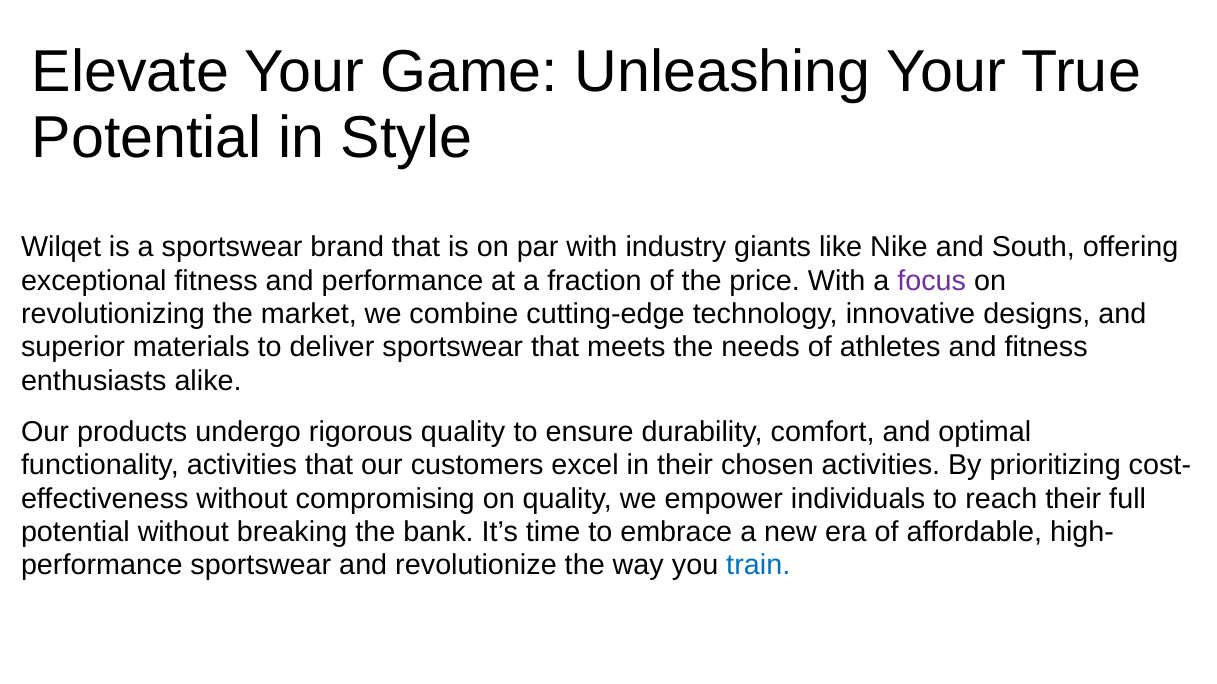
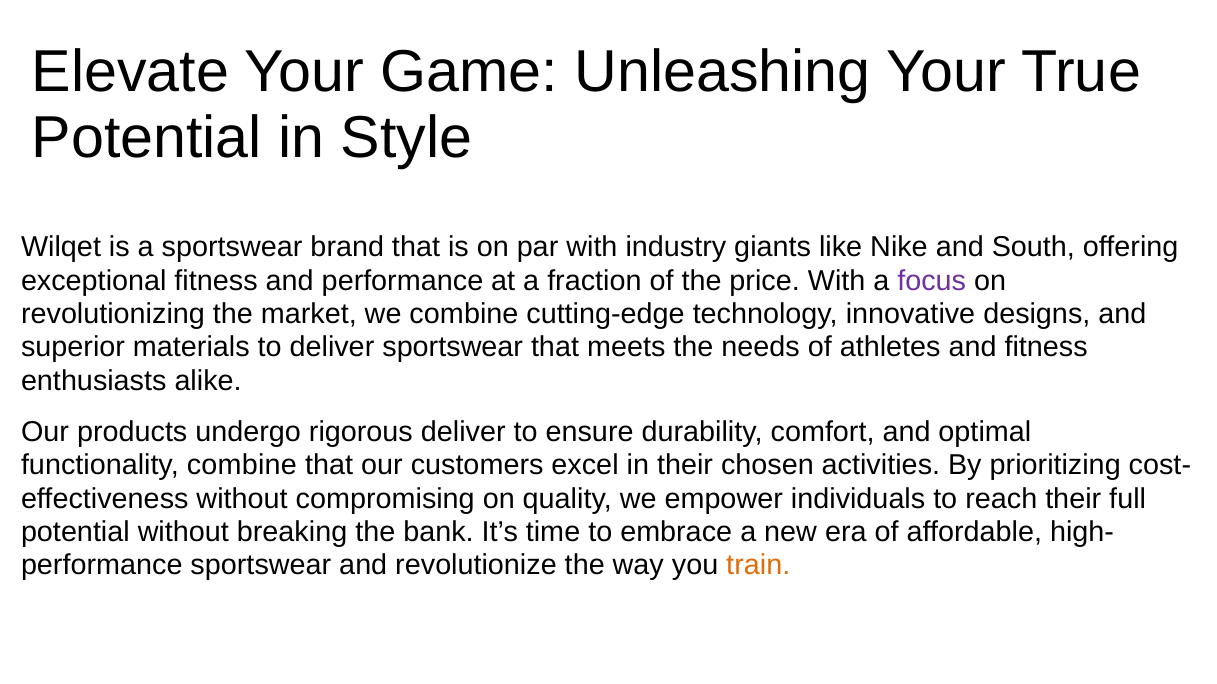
rigorous quality: quality -> deliver (463, 432)
functionality activities: activities -> combine (242, 466)
train colour: blue -> orange (758, 566)
